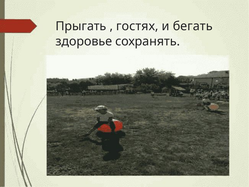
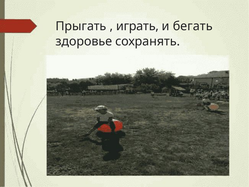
гостях: гостях -> играть (137, 26)
